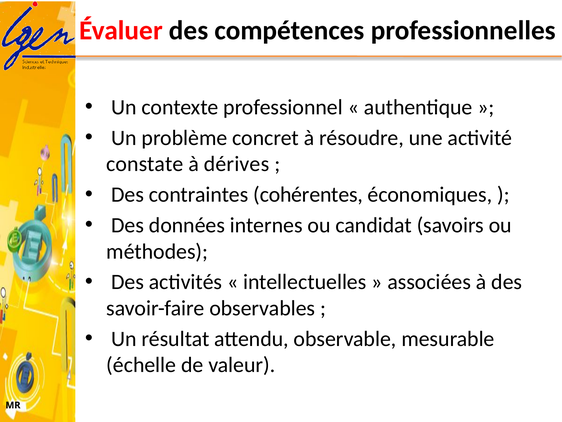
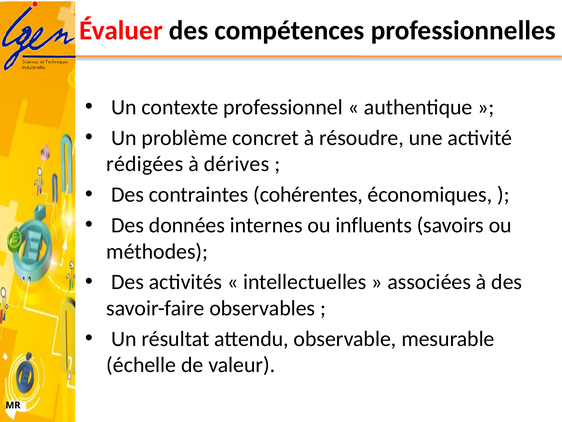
constate: constate -> rédigées (145, 164)
candidat: candidat -> influents (374, 225)
